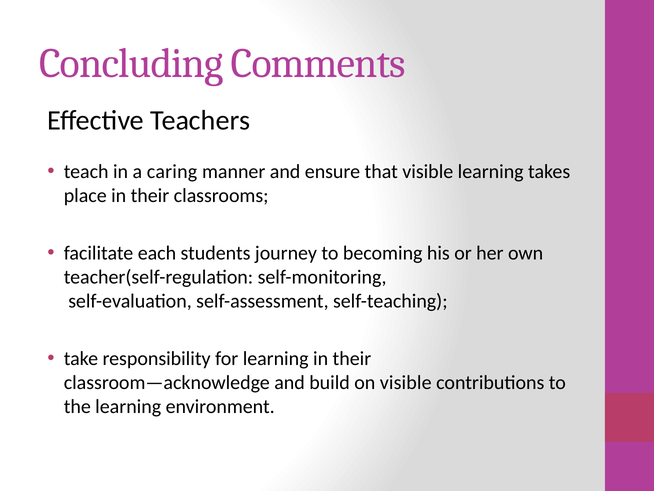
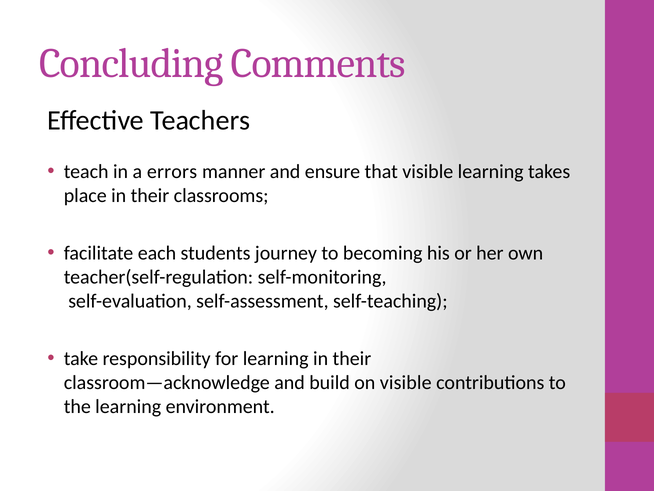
caring: caring -> errors (172, 171)
